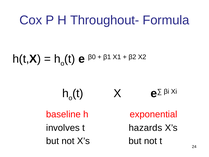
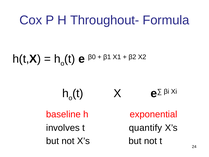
hazards: hazards -> quantify (145, 128)
